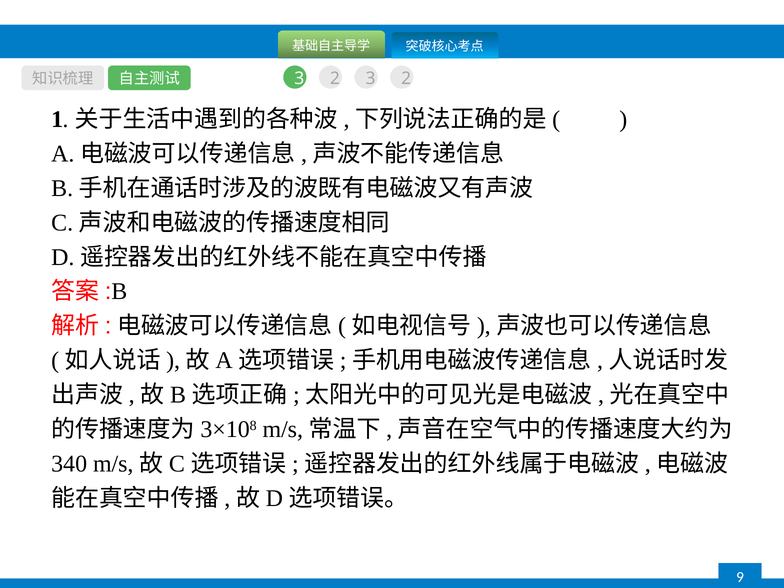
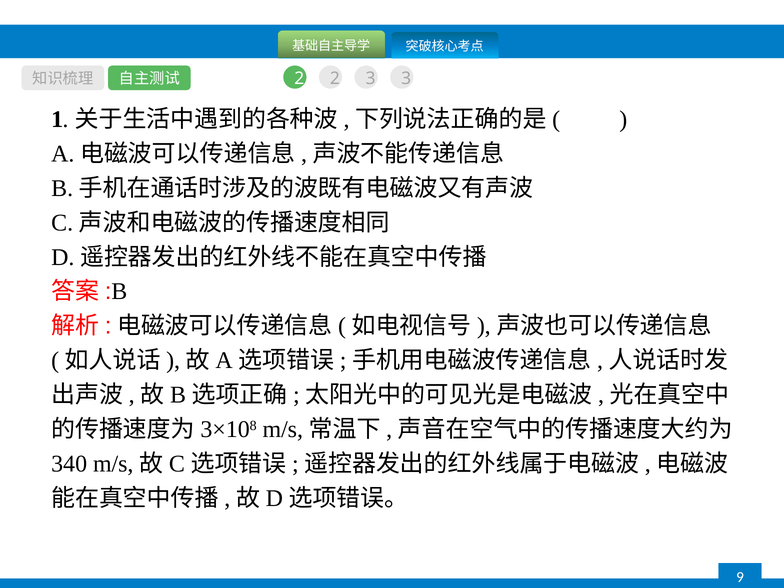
3: 3 -> 2 (299, 78)
2 3 2: 2 -> 3 (406, 78)
